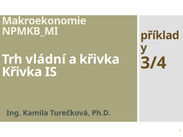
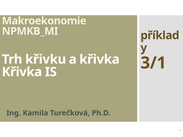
vládní: vládní -> křivku (46, 59)
3/4: 3/4 -> 3/1 (153, 63)
